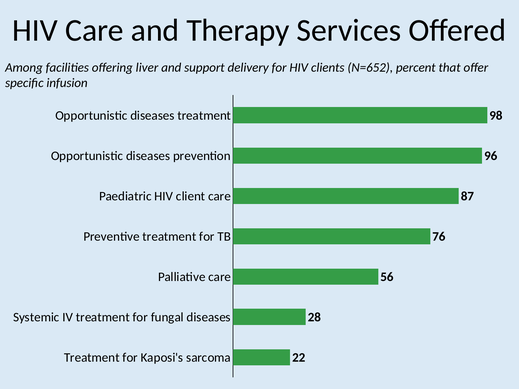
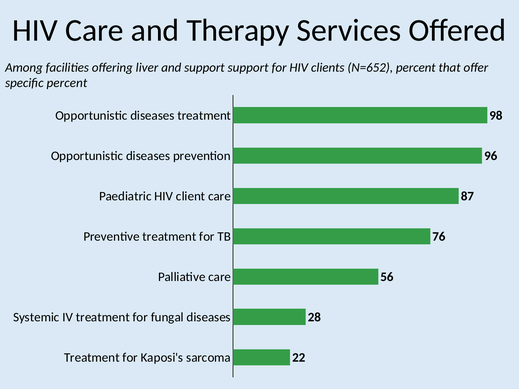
support delivery: delivery -> support (248, 67)
specific infusion: infusion -> percent (67, 83)
